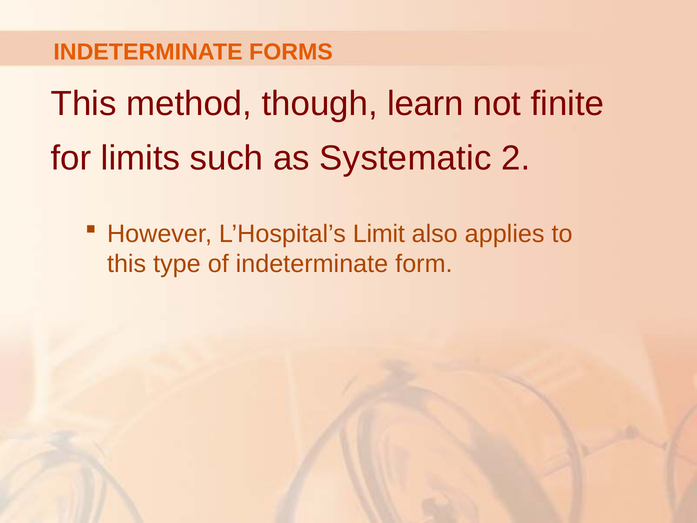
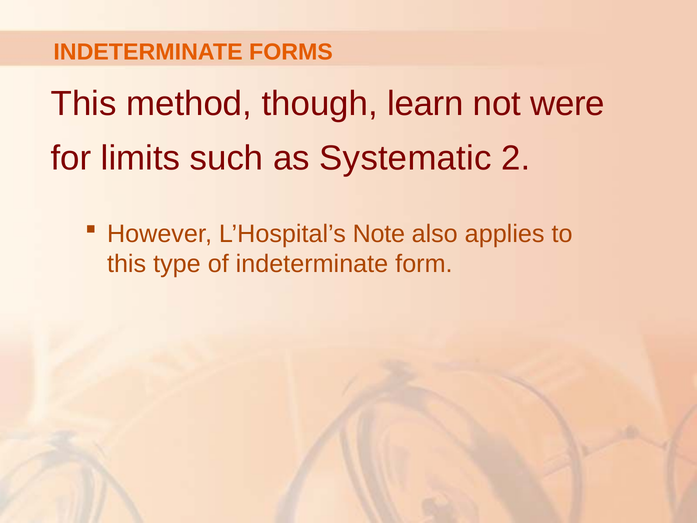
finite: finite -> were (568, 104)
Limit: Limit -> Note (379, 234)
